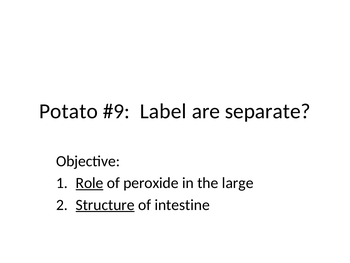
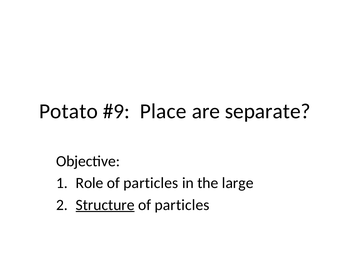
Label: Label -> Place (163, 111)
Role underline: present -> none (90, 183)
peroxide: peroxide -> particles (151, 183)
intestine: intestine -> particles (182, 204)
